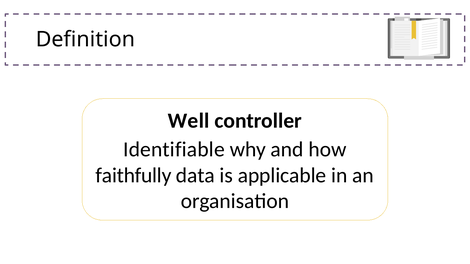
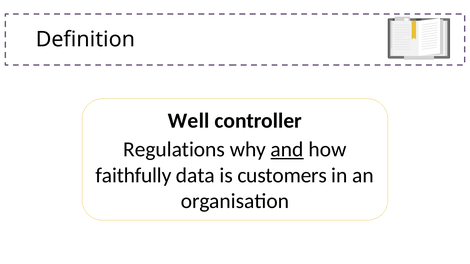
Identifiable: Identifiable -> Regulations (174, 150)
and underline: none -> present (287, 150)
applicable: applicable -> customers (282, 176)
